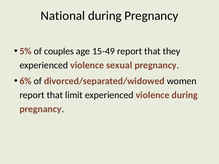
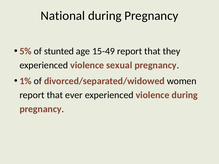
couples: couples -> stunted (59, 51)
6%: 6% -> 1% (26, 81)
limit: limit -> ever (74, 95)
